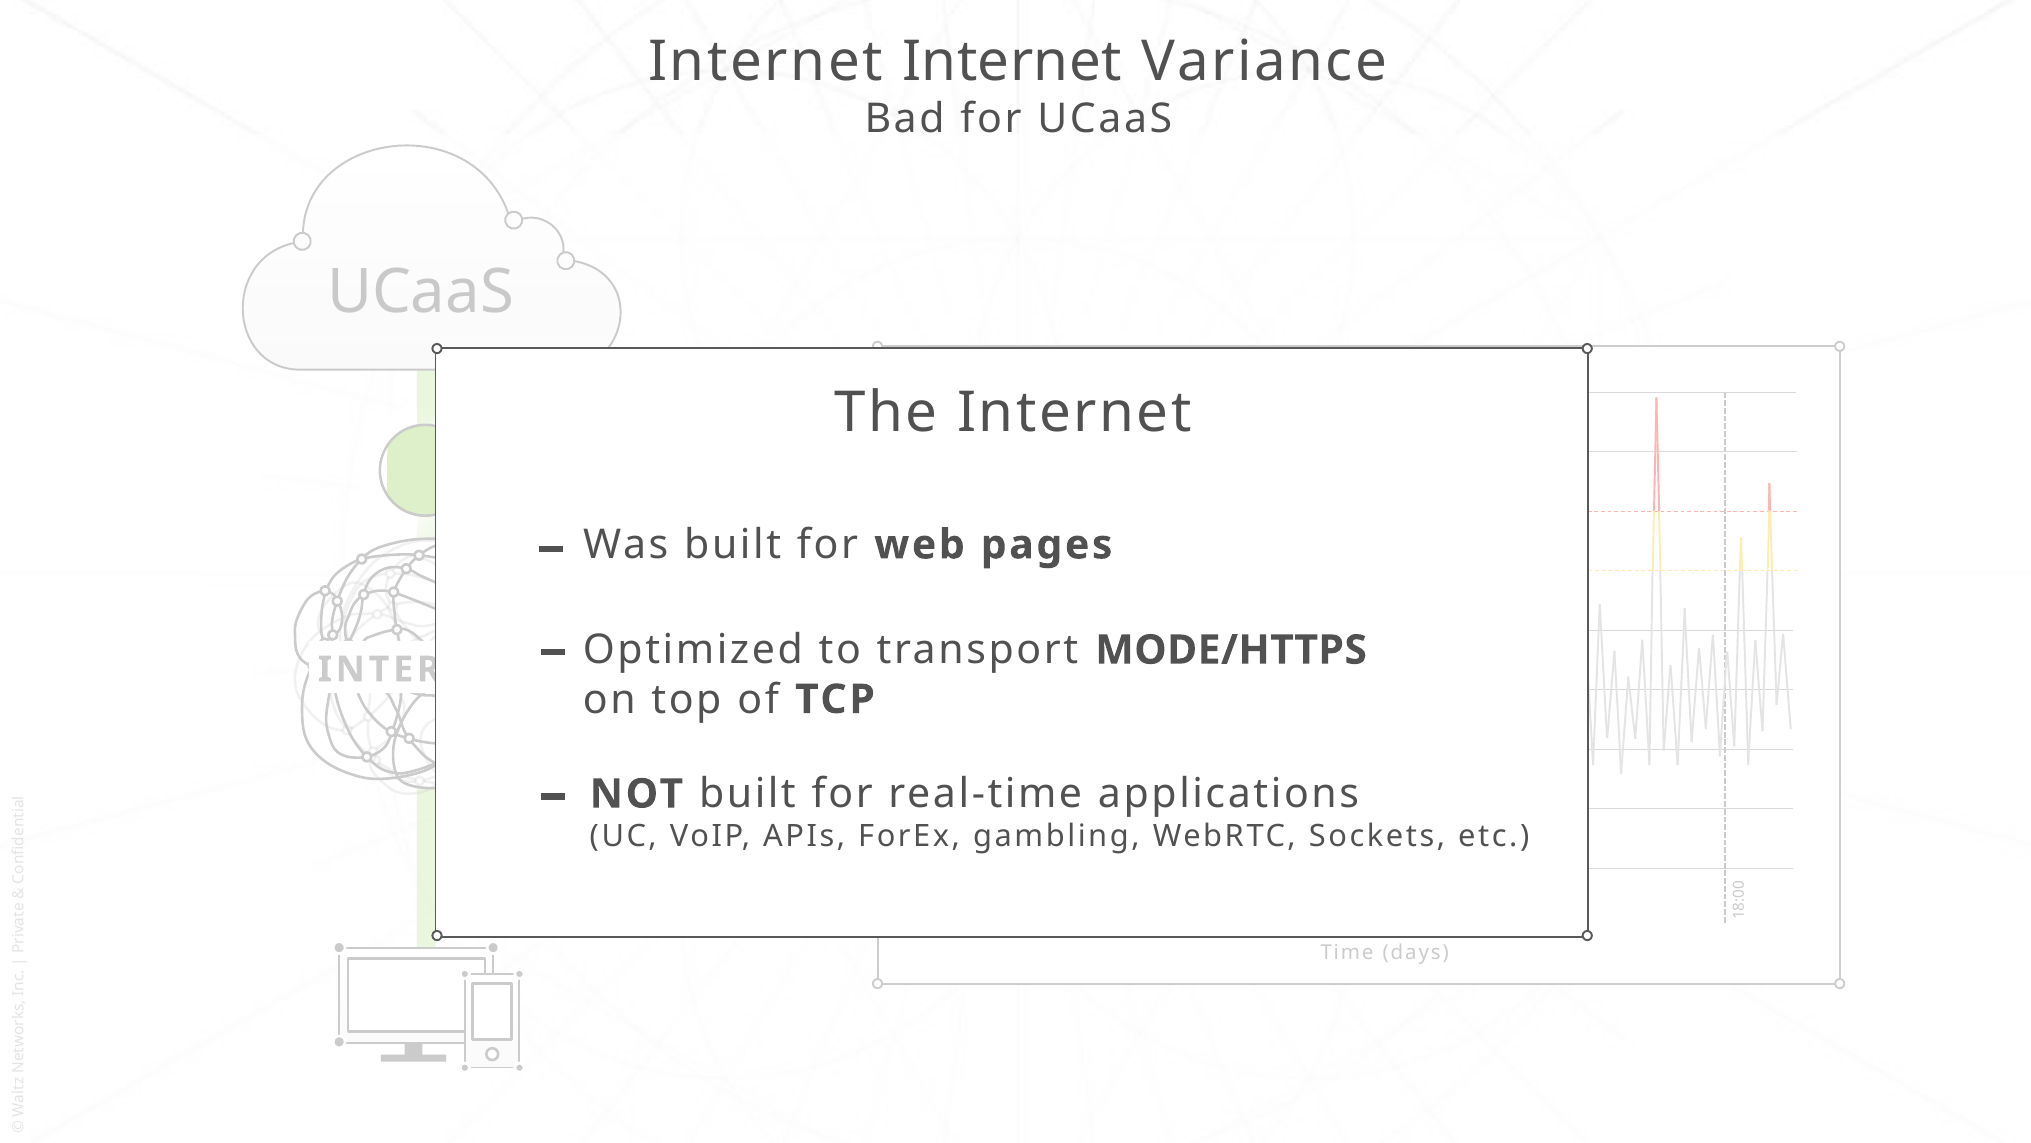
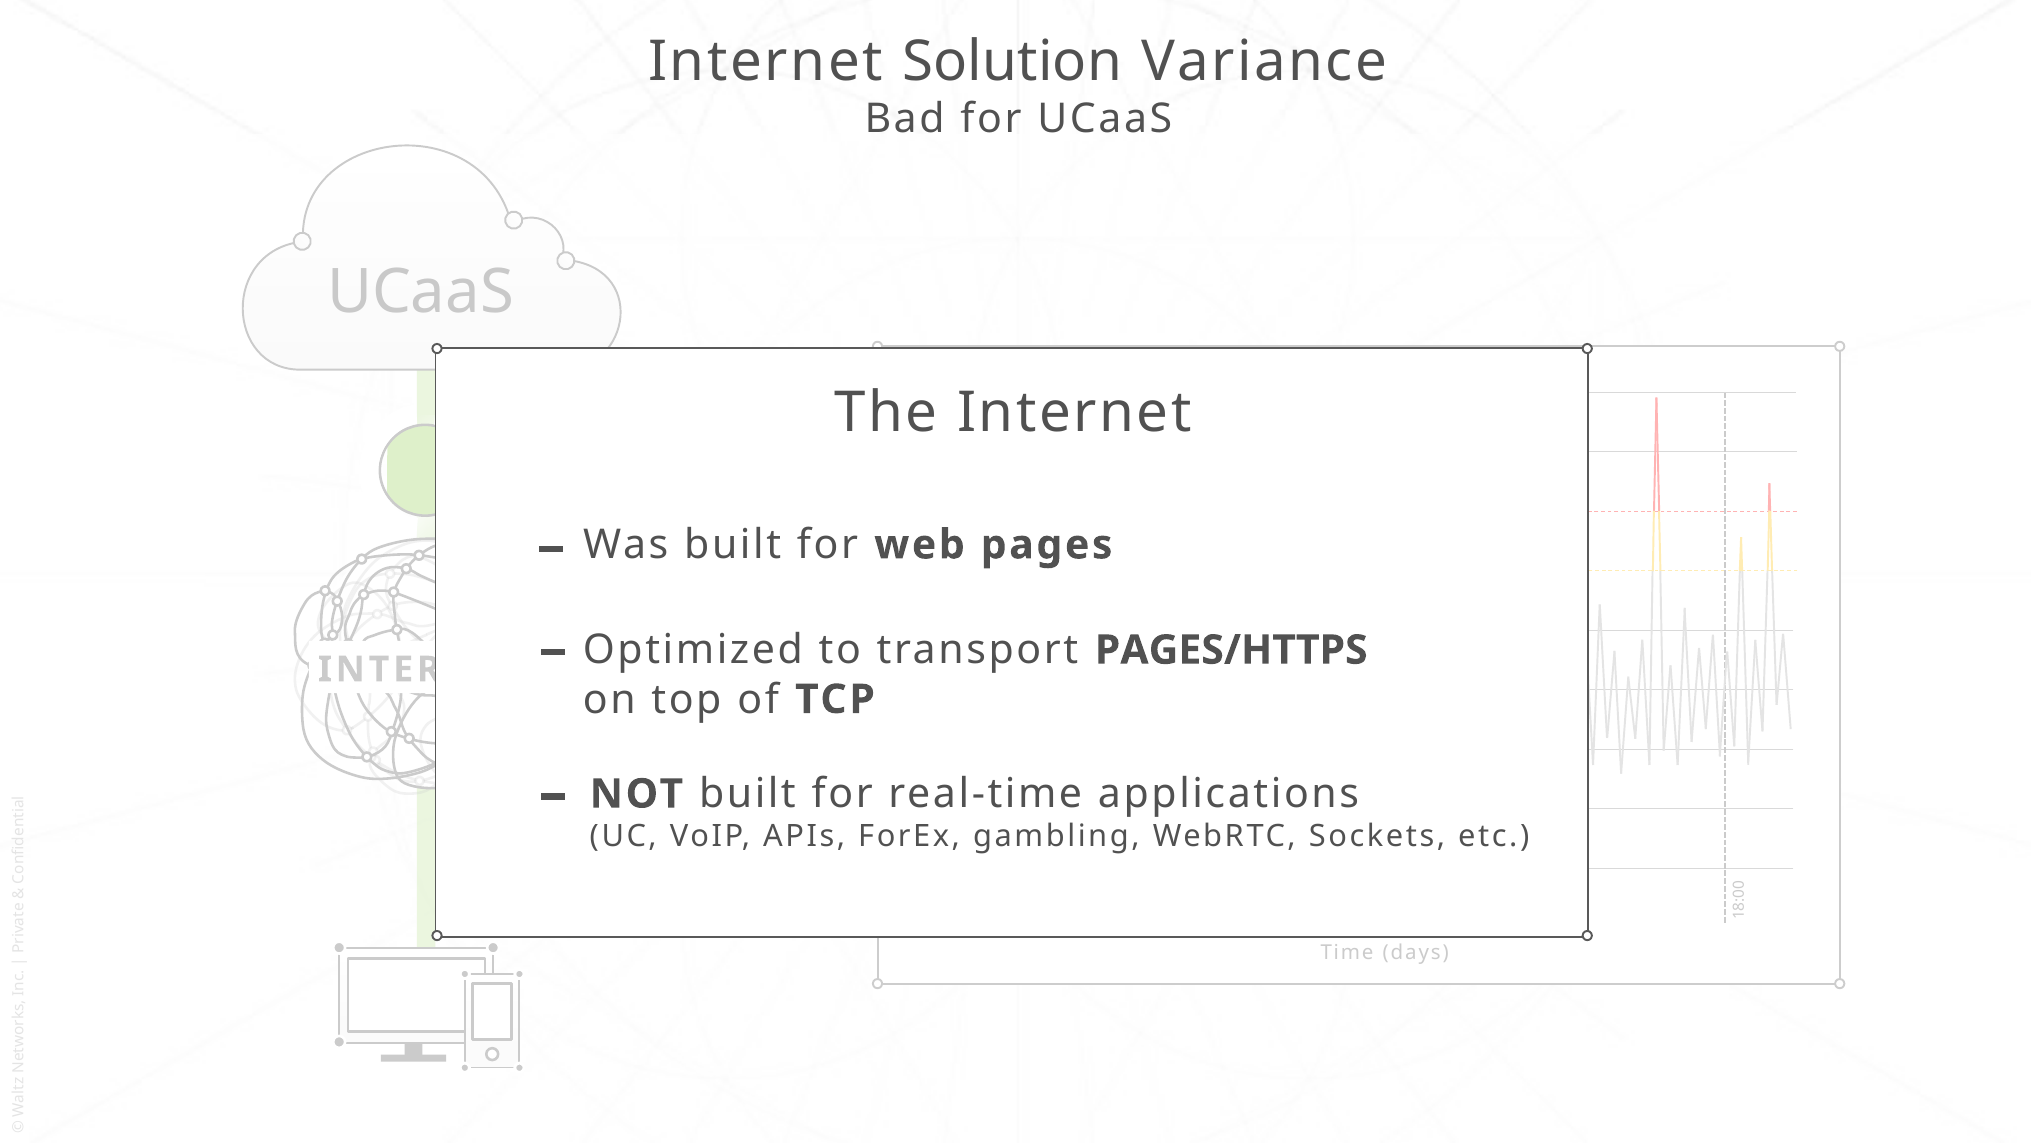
Internet: Internet -> Solution (1012, 62)
MODE/HTTPS: MODE/HTTPS -> PAGES/HTTPS (1231, 650)
